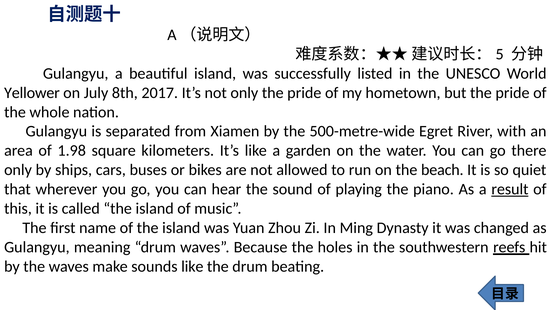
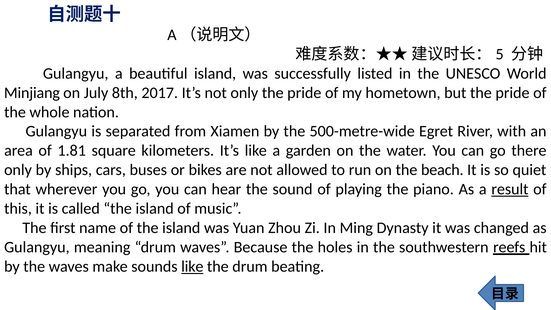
Yellower: Yellower -> Minjiang (32, 93)
1.98: 1.98 -> 1.81 (72, 151)
like underline: none -> present (192, 266)
